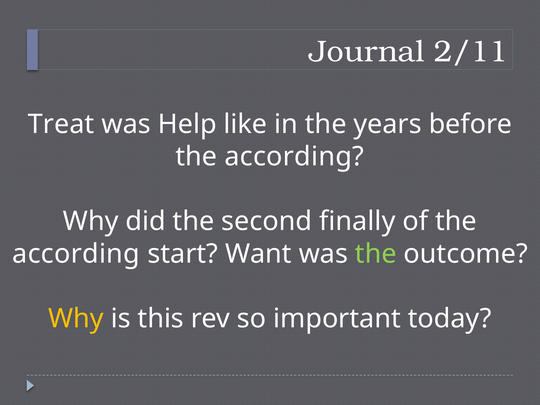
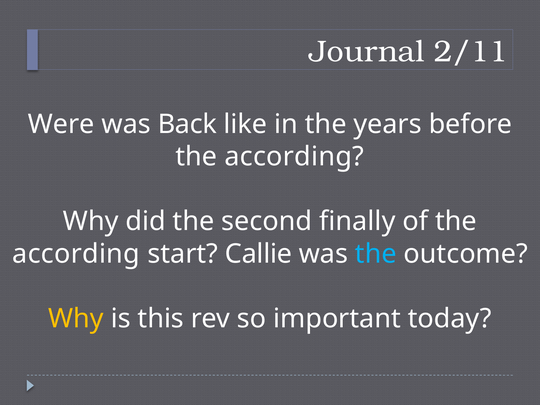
Treat: Treat -> Were (61, 124)
Help: Help -> Back (187, 124)
Want: Want -> Callie (258, 254)
the colour: light green -> light blue (376, 254)
